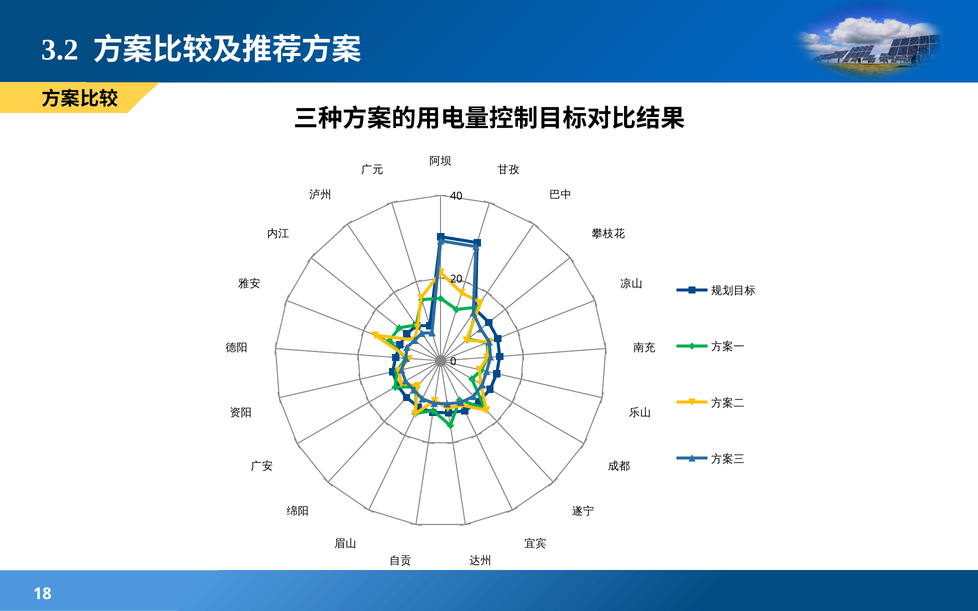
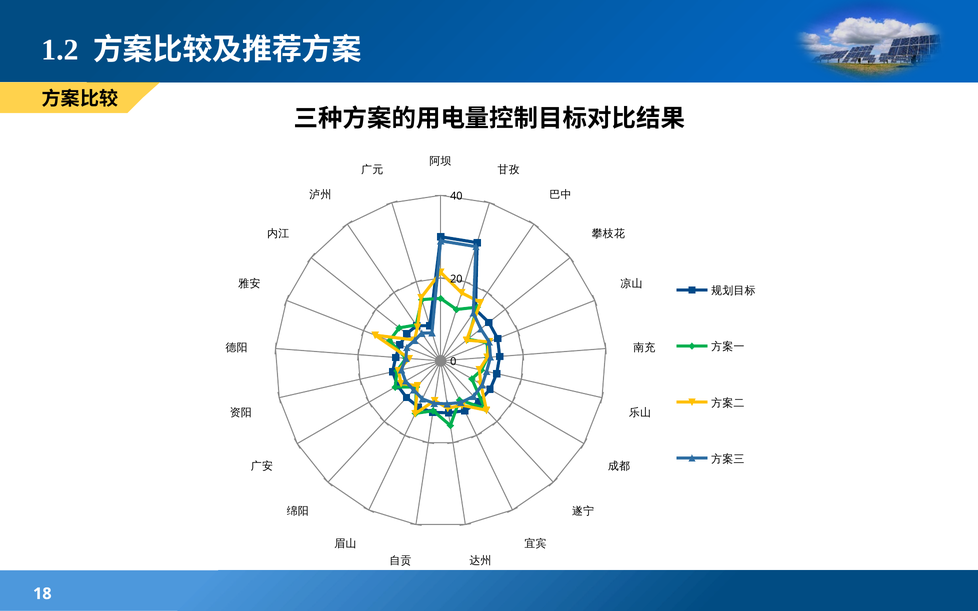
3.2: 3.2 -> 1.2 (60, 50)
